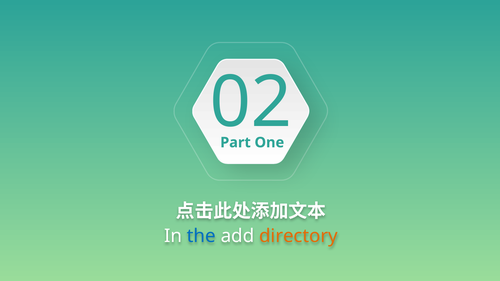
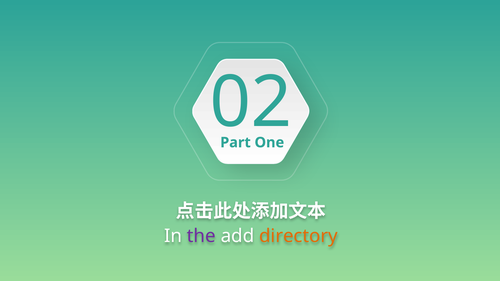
the colour: blue -> purple (201, 236)
